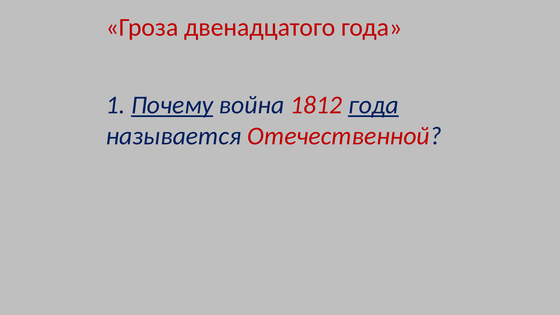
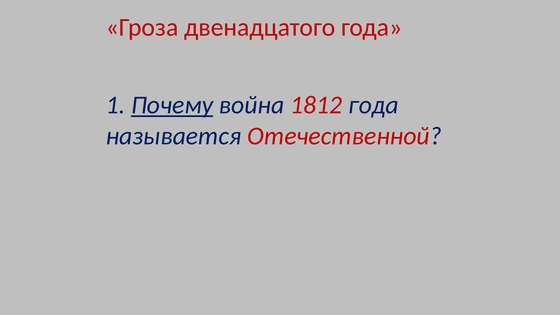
года underline: present -> none (373, 105)
